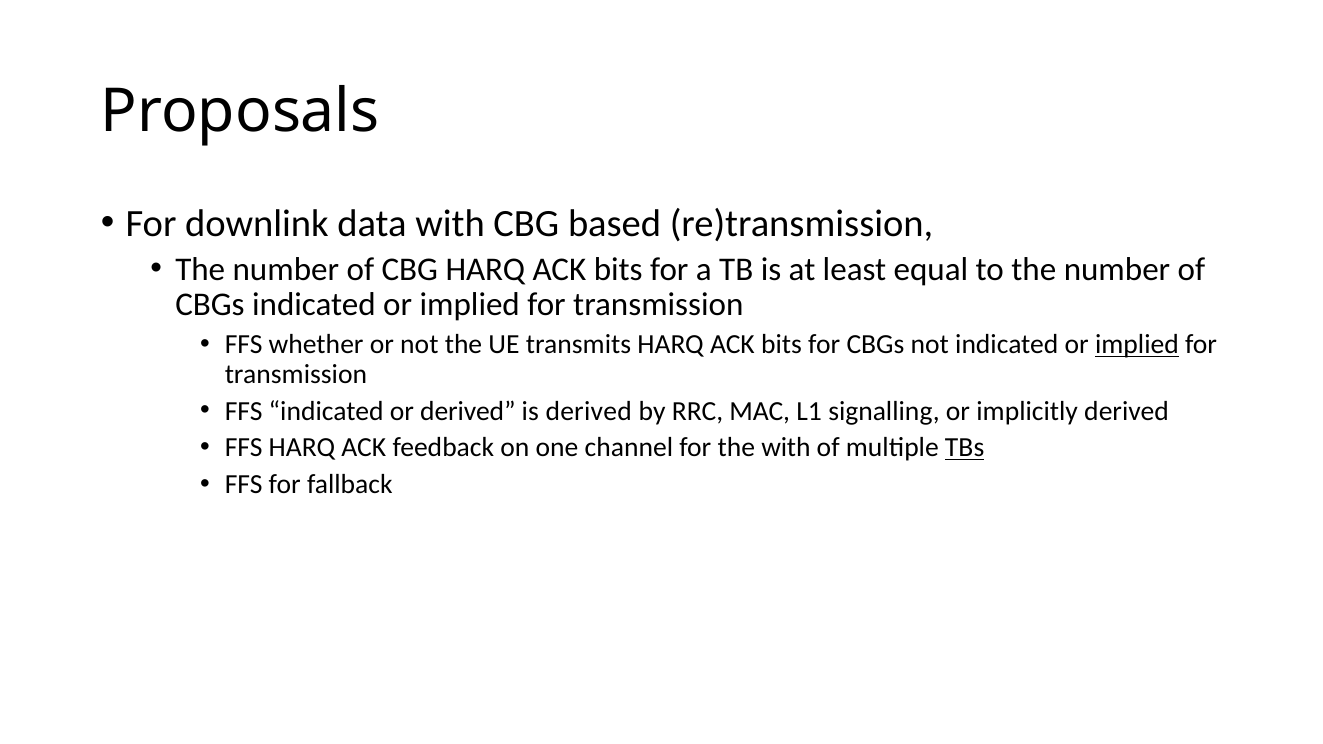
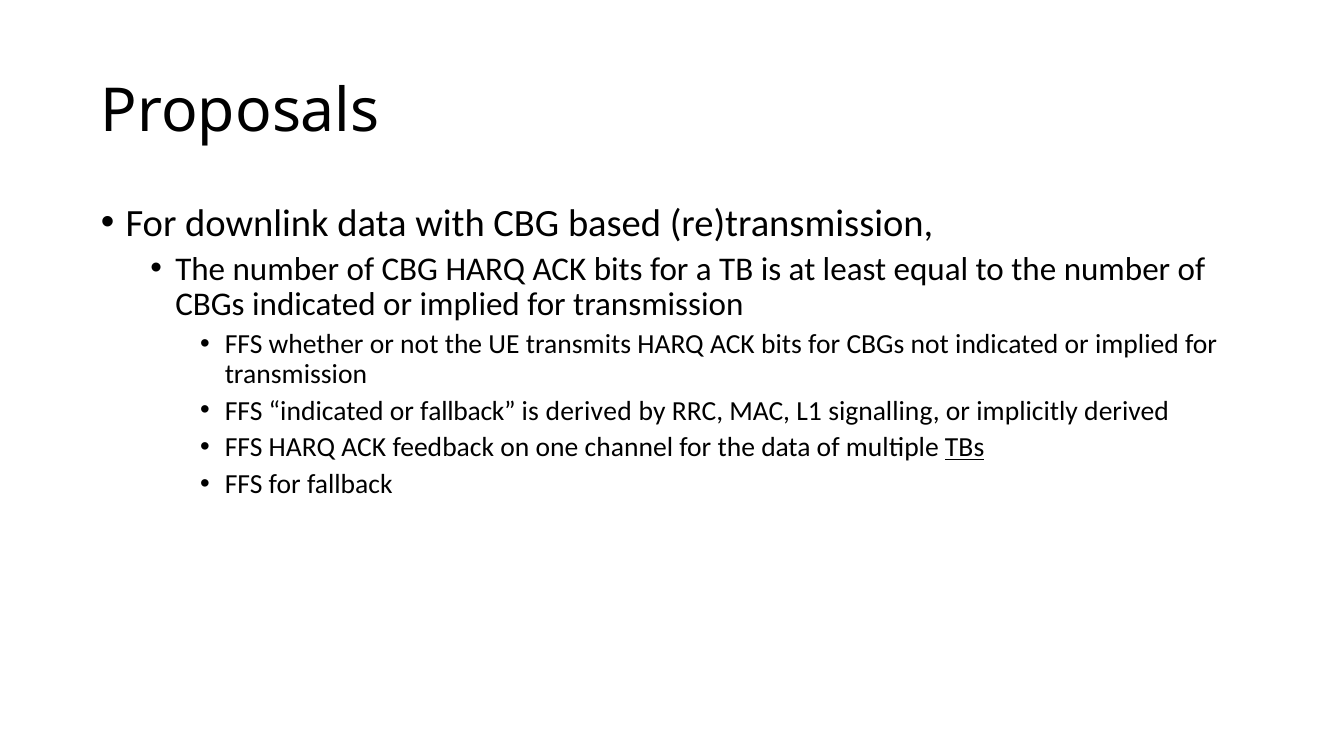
implied underline: present -> none (1137, 345)
or derived: derived -> fallback (468, 411)
the with: with -> data (786, 448)
